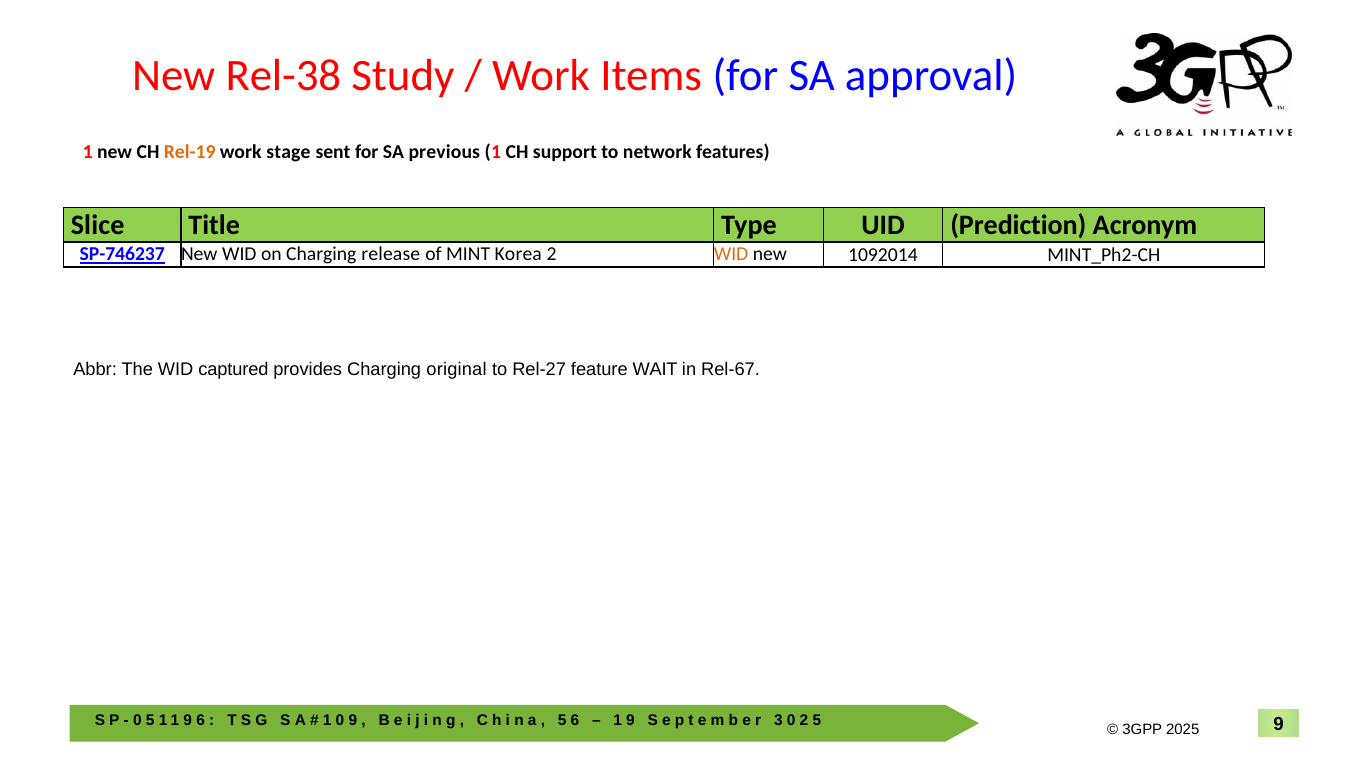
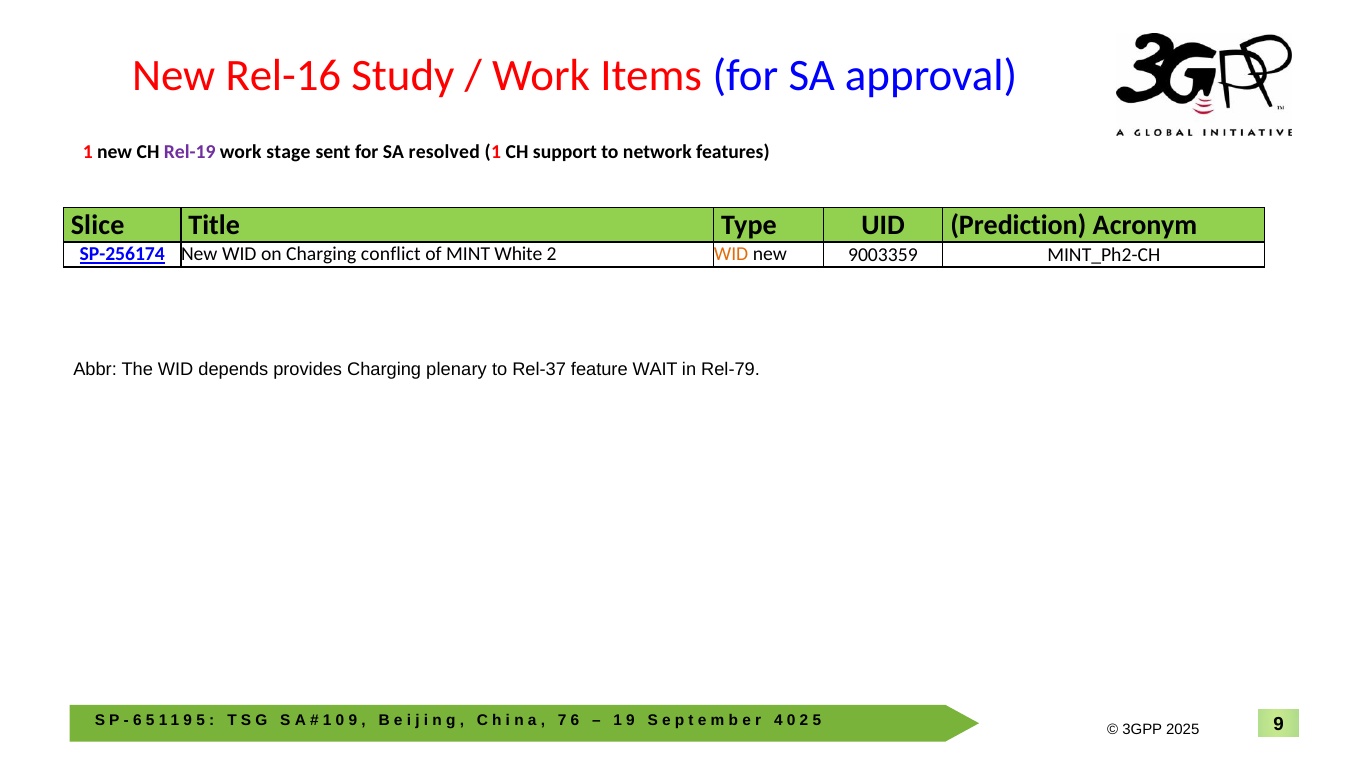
Rel-38: Rel-38 -> Rel-16 (283, 76)
Rel-19 colour: orange -> purple (190, 152)
previous: previous -> resolved (444, 152)
SP-746237: SP-746237 -> SP-256174 (122, 254)
release: release -> conflict (391, 254)
Korea: Korea -> White (518, 254)
1092014: 1092014 -> 9003359 (883, 255)
captured: captured -> depends (233, 369)
original: original -> plenary (457, 369)
Rel-27: Rel-27 -> Rel-37 (539, 369)
Rel-67: Rel-67 -> Rel-79 (731, 369)
0: 0 -> 6 (137, 720)
6: 6 -> 5 (201, 720)
5: 5 -> 7 (562, 720)
3: 3 -> 4 (778, 720)
